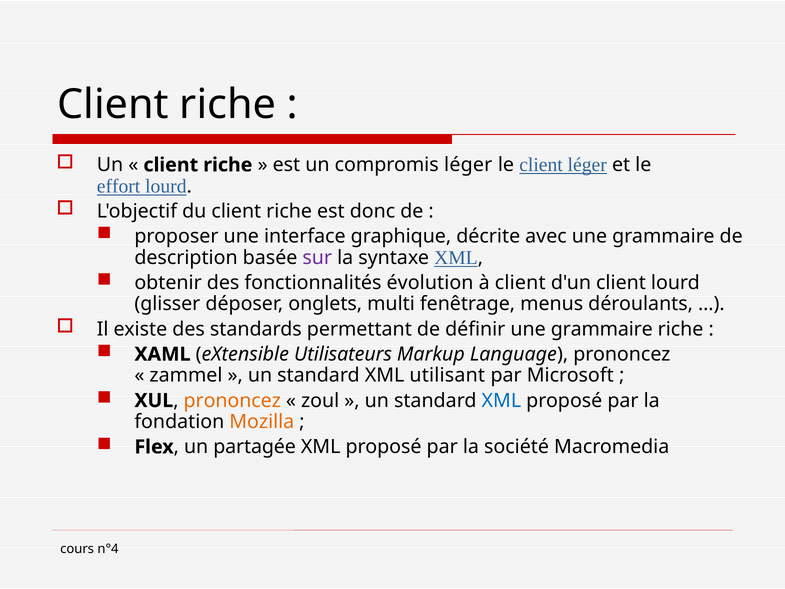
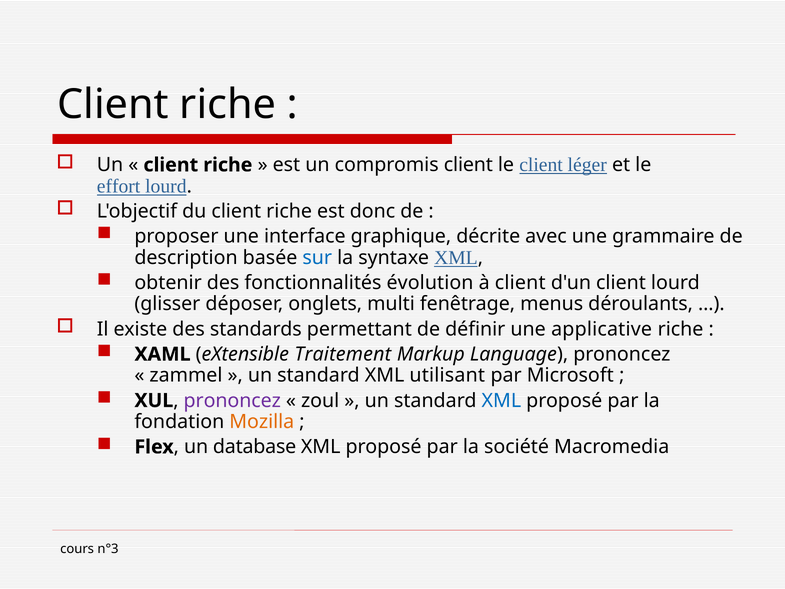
compromis léger: léger -> client (468, 165)
sur colour: purple -> blue (317, 258)
définir une grammaire: grammaire -> applicative (602, 329)
Utilisateurs: Utilisateurs -> Traitement (343, 354)
prononcez colour: orange -> purple (232, 400)
partagée: partagée -> database (255, 447)
n°4: n°4 -> n°3 (108, 549)
